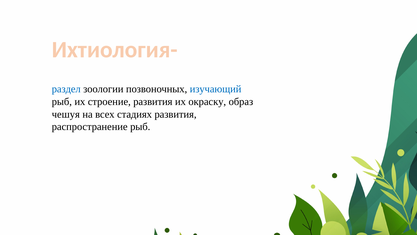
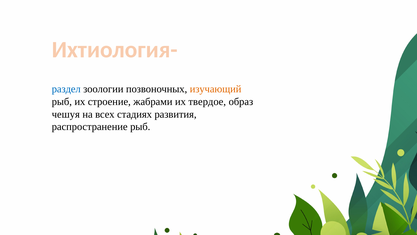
изучающий colour: blue -> orange (216, 89)
строение развития: развития -> жабрами (153, 102)
окраску: окраску -> твердое (207, 102)
